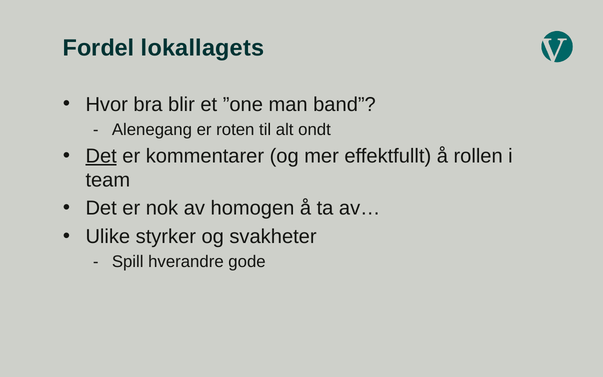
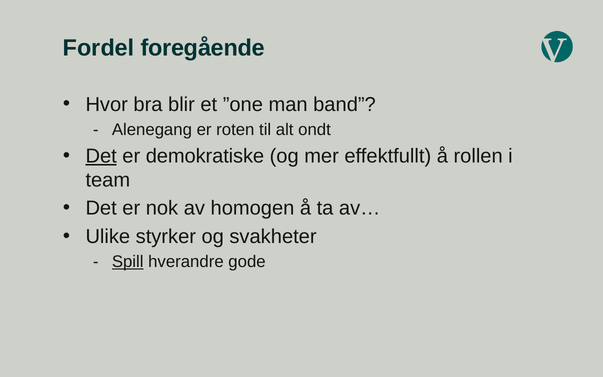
lokallagets: lokallagets -> foregående (203, 48)
kommentarer: kommentarer -> demokratiske (205, 156)
Spill underline: none -> present (128, 262)
